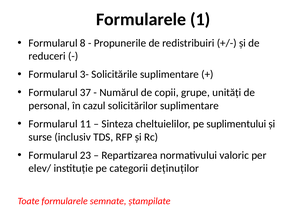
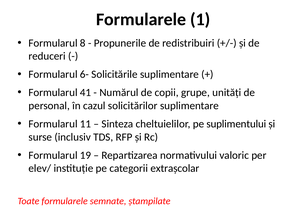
3-: 3- -> 6- (84, 75)
37: 37 -> 41 (86, 93)
23: 23 -> 19 (86, 156)
deținuților: deținuților -> extrașcolar (175, 169)
